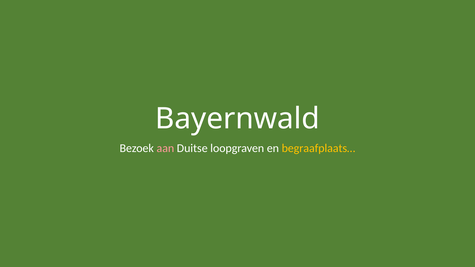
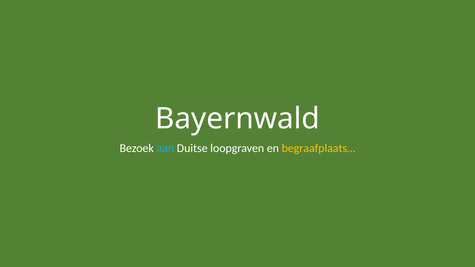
aan colour: pink -> light blue (165, 148)
